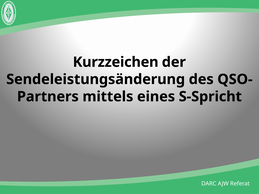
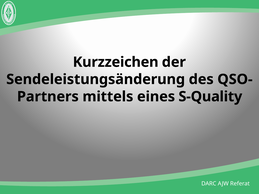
S-Spricht: S-Spricht -> S-Quality (210, 97)
